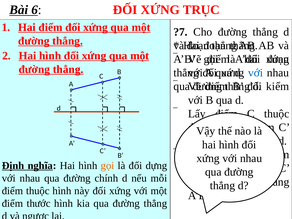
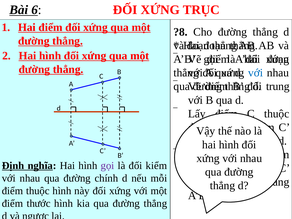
?7: ?7 -> ?8 (181, 32)
kiểm: kiểm -> trung (278, 86)
gọi colour: orange -> purple (107, 166)
đối dựng: dựng -> kiểm (156, 166)
